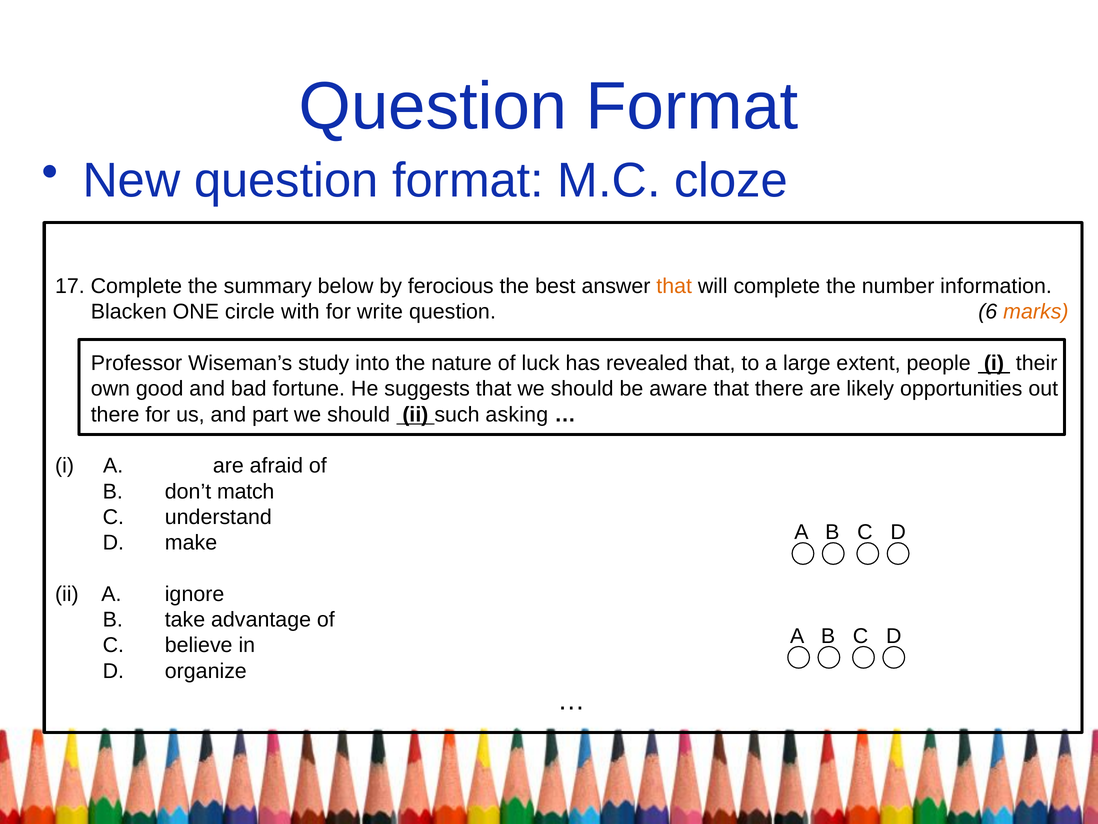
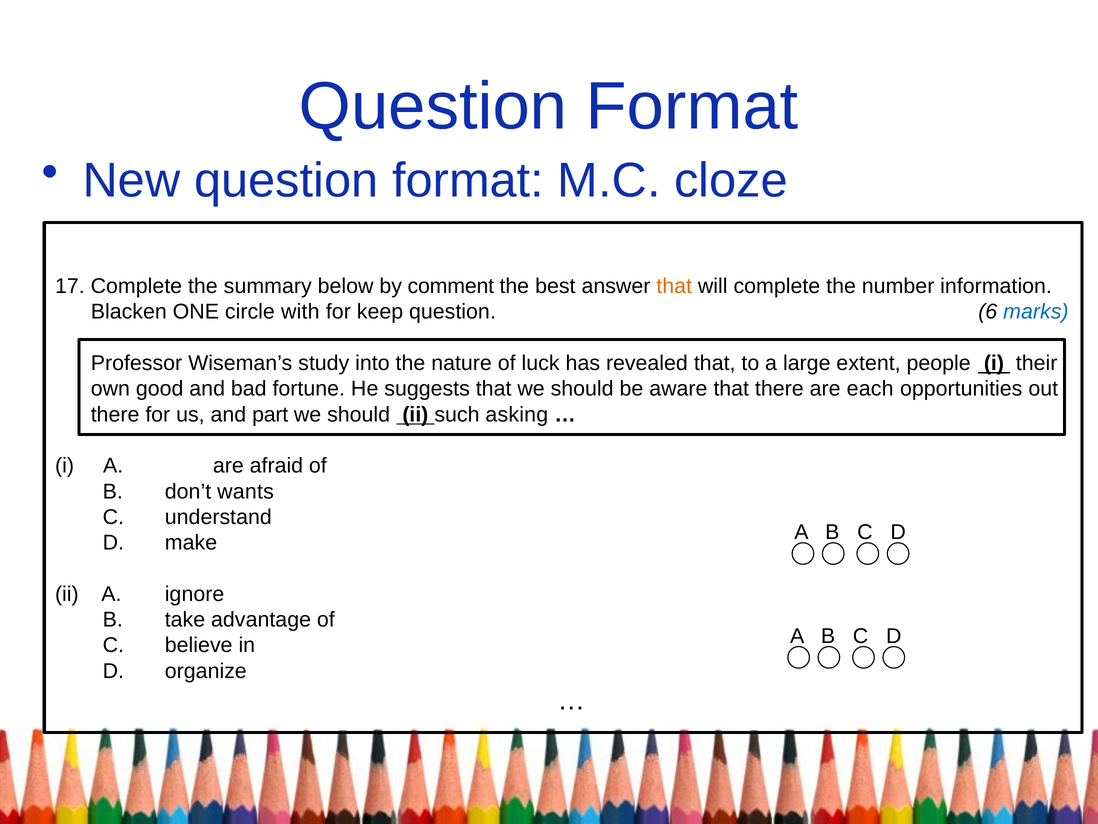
ferocious: ferocious -> comment (451, 286)
write: write -> keep (380, 312)
marks colour: orange -> blue (1036, 312)
likely: likely -> each (870, 389)
match: match -> wants (246, 491)
